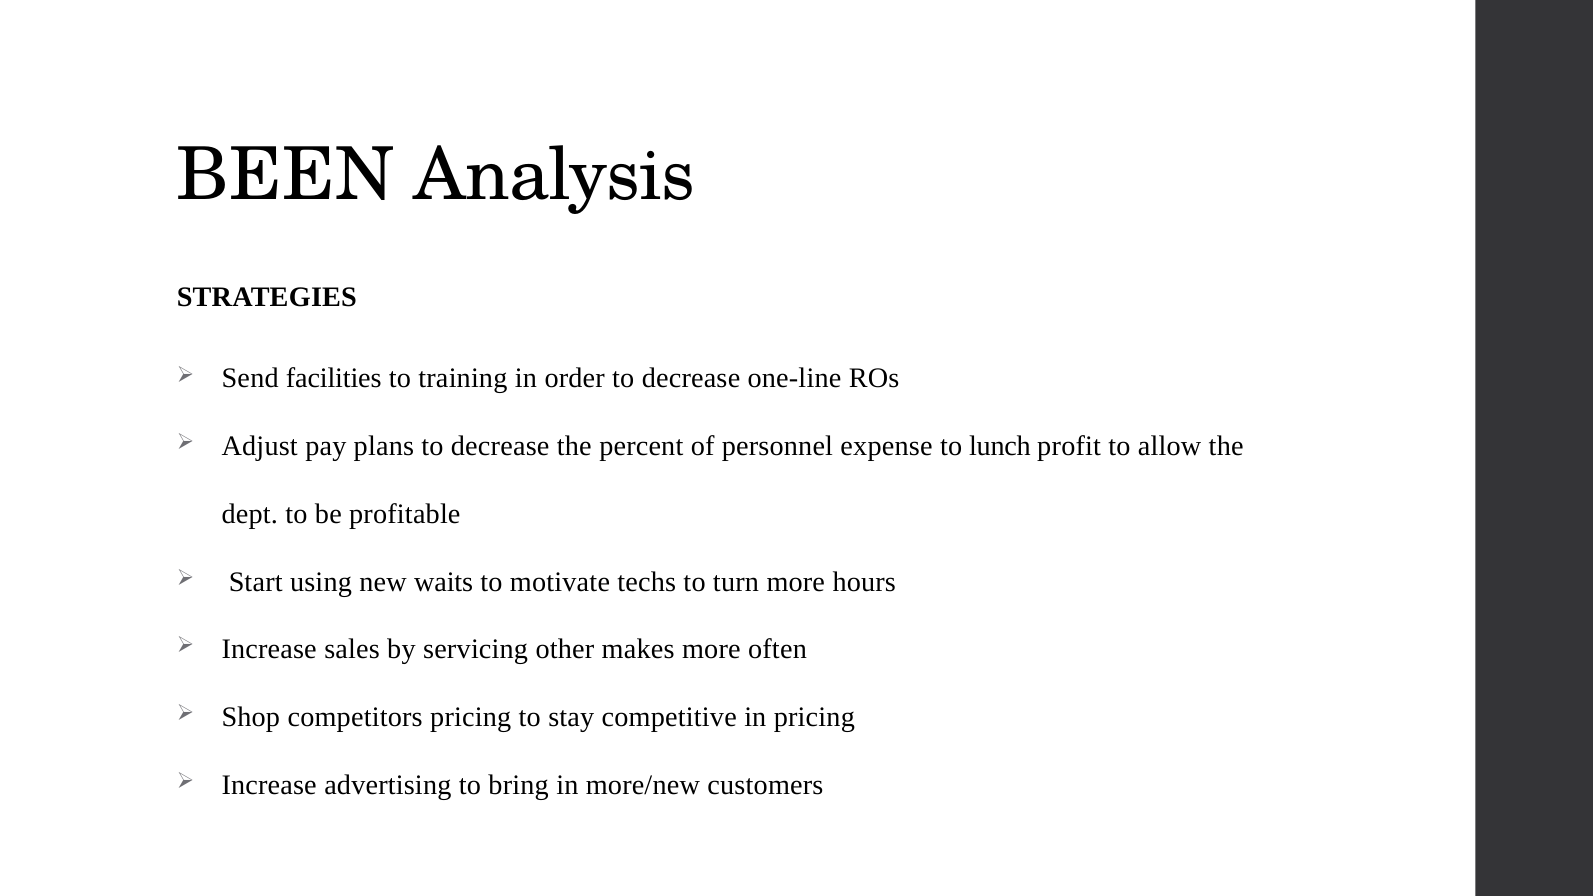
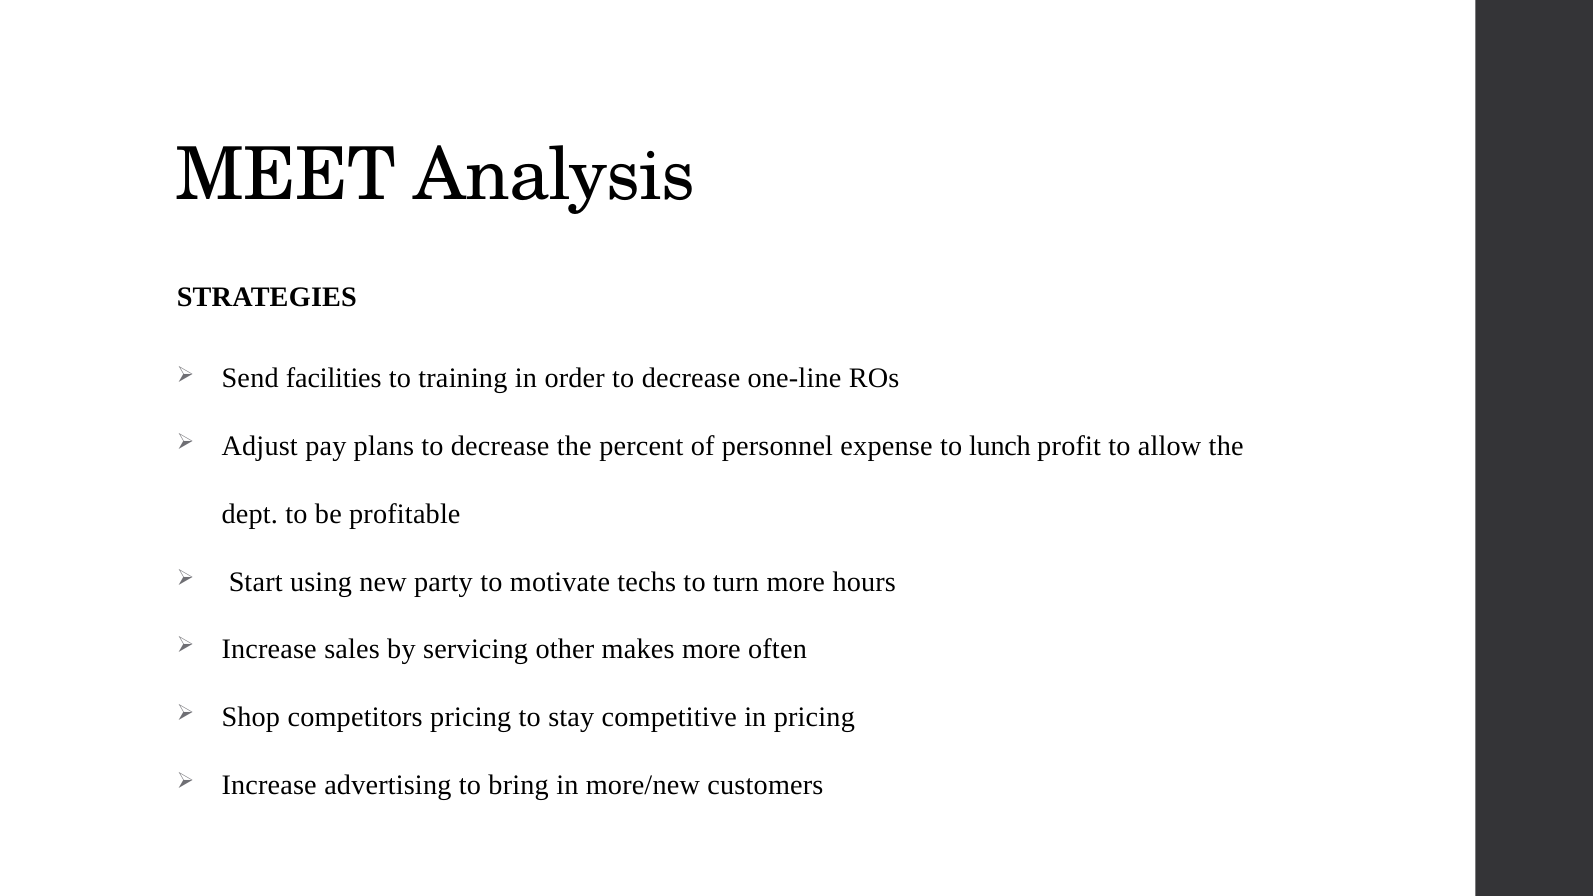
BEEN: BEEN -> MEET (286, 175)
waits: waits -> party (443, 582)
